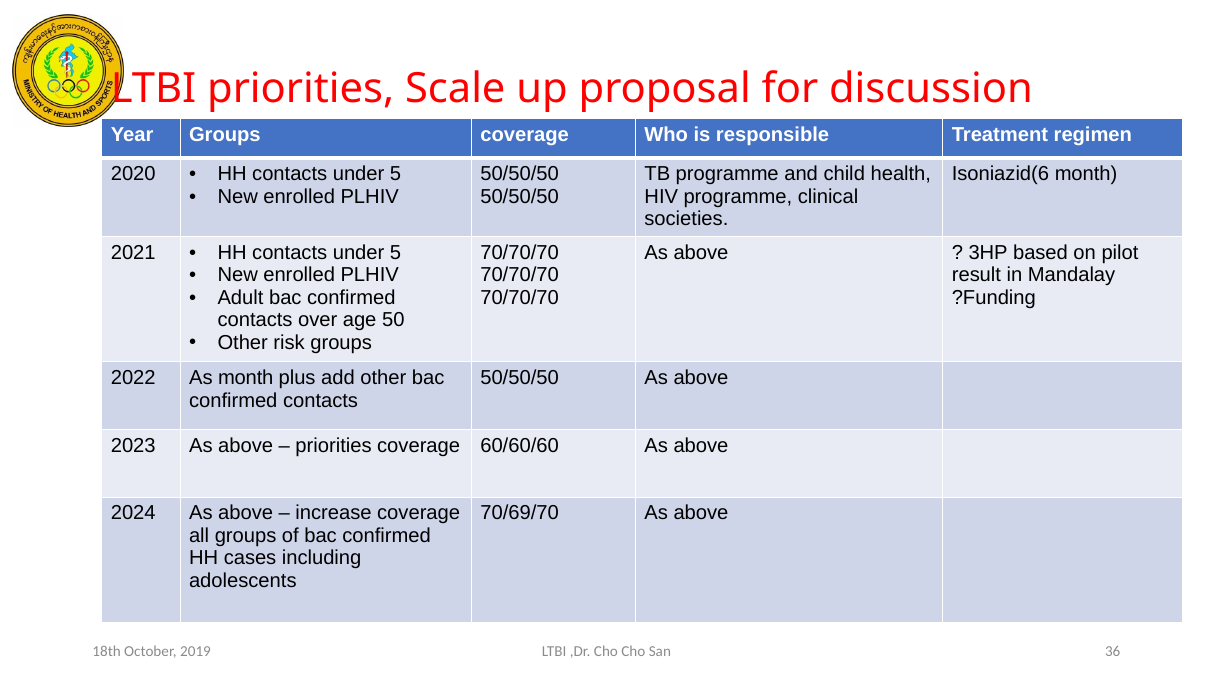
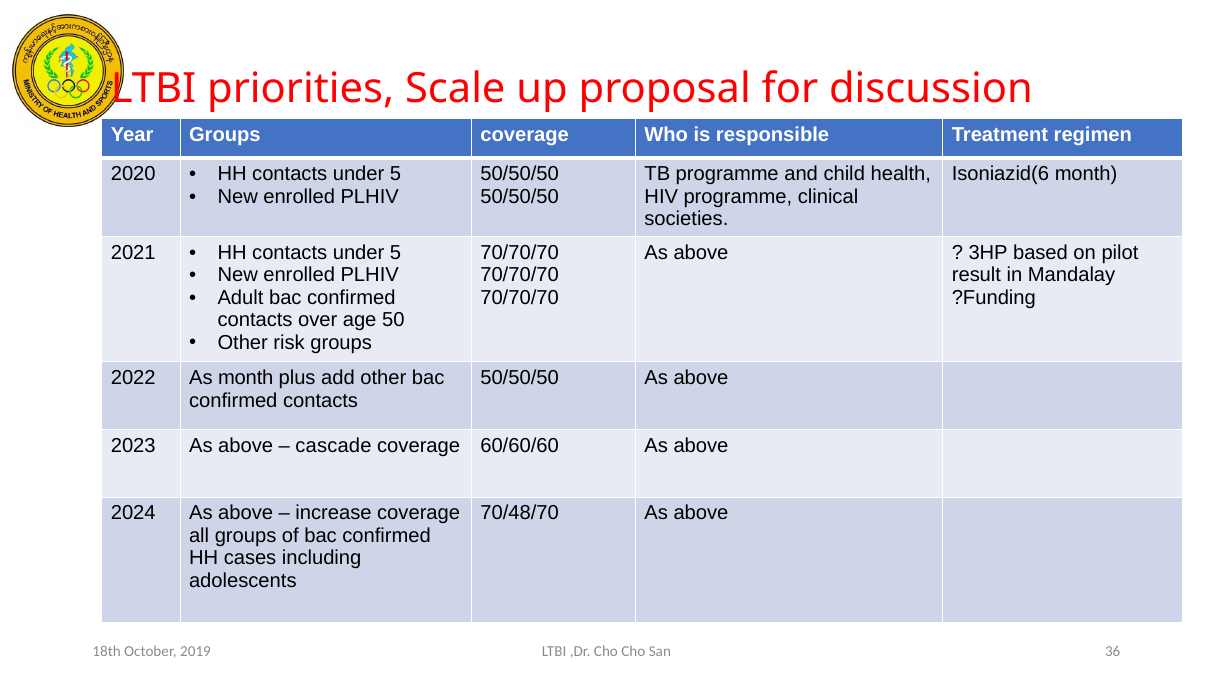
priorities: priorities -> cascade (333, 446)
70/69/70: 70/69/70 -> 70/48/70 (520, 513)
